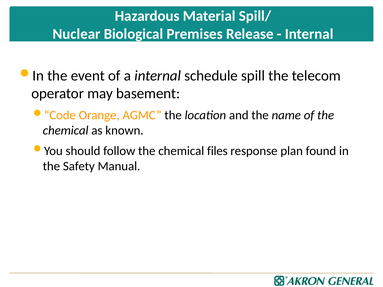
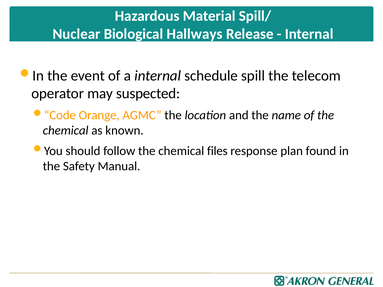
Premises: Premises -> Hallways (195, 34)
basement: basement -> suspected (148, 94)
